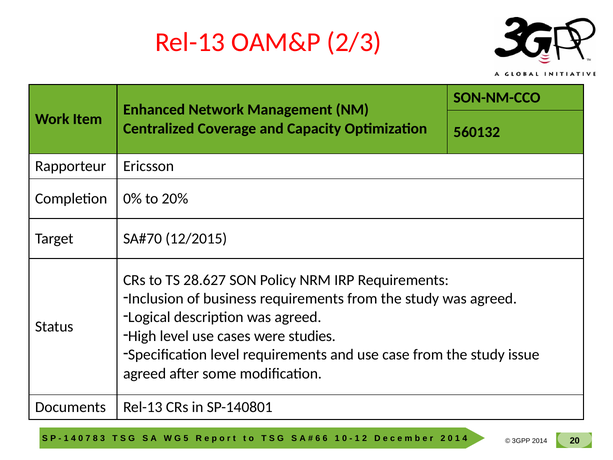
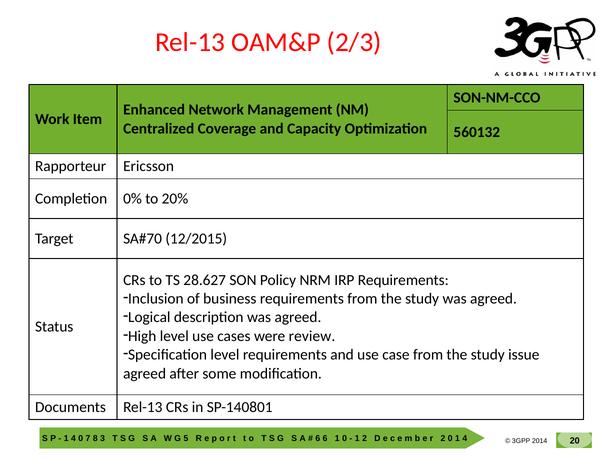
studies: studies -> review (312, 336)
